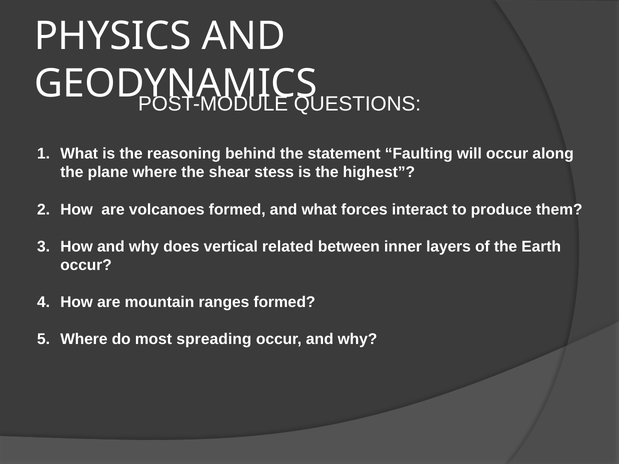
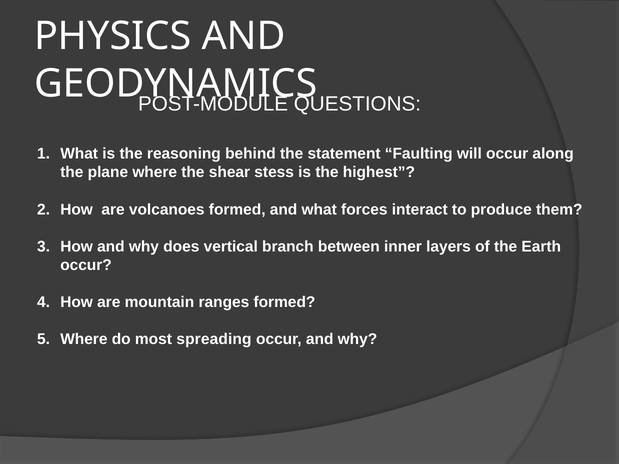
related: related -> branch (288, 247)
